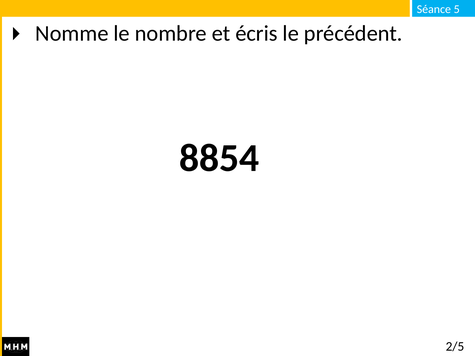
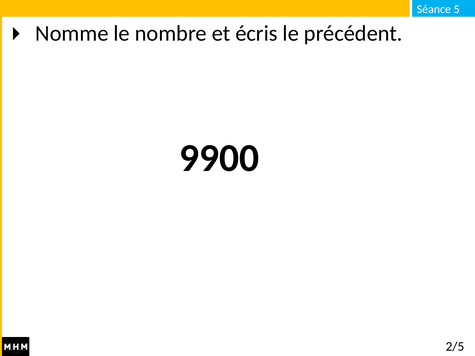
8854: 8854 -> 9900 (219, 158)
